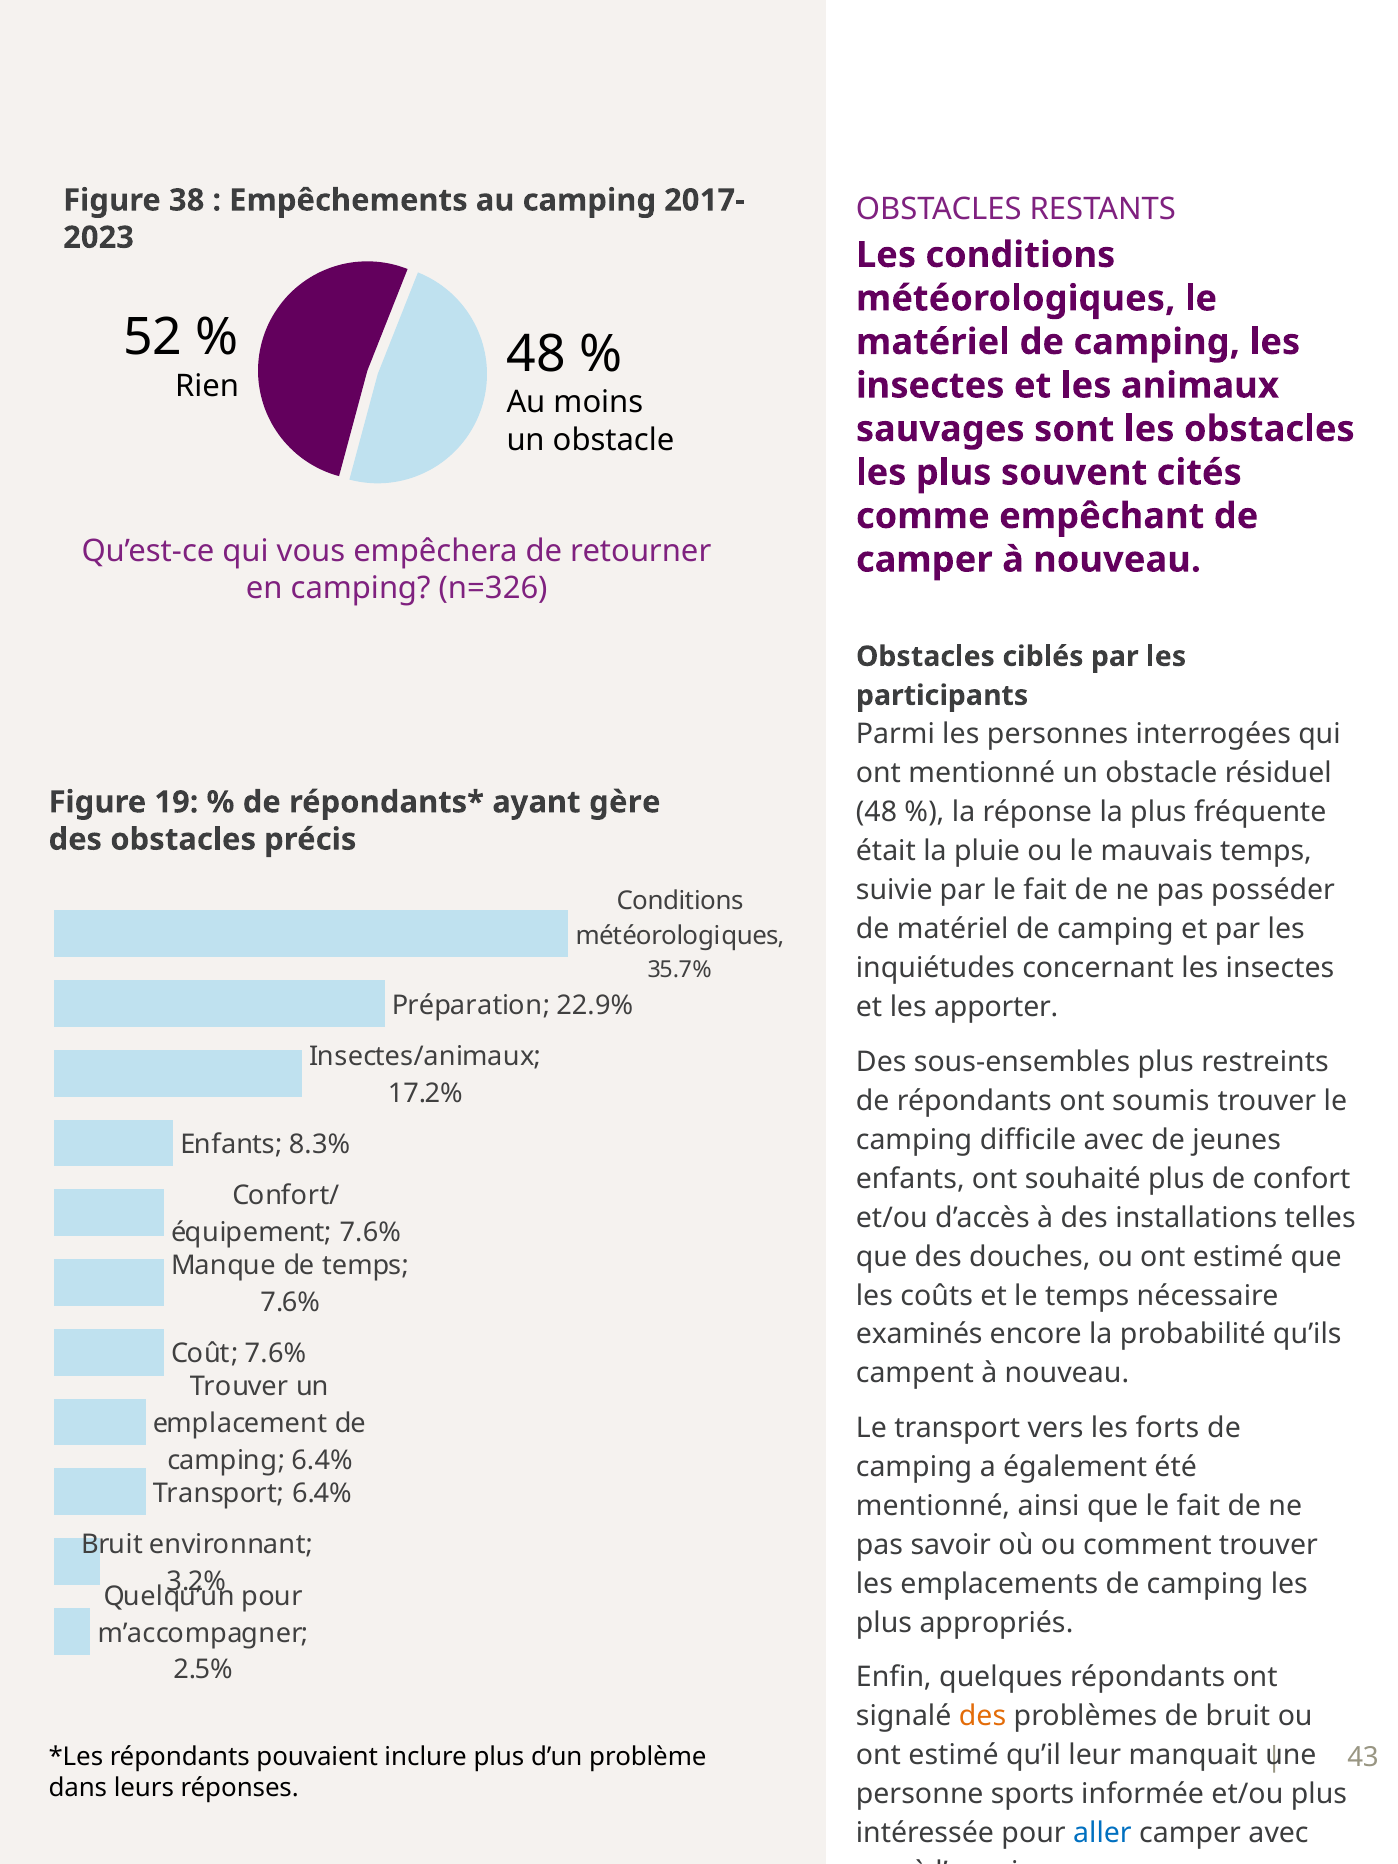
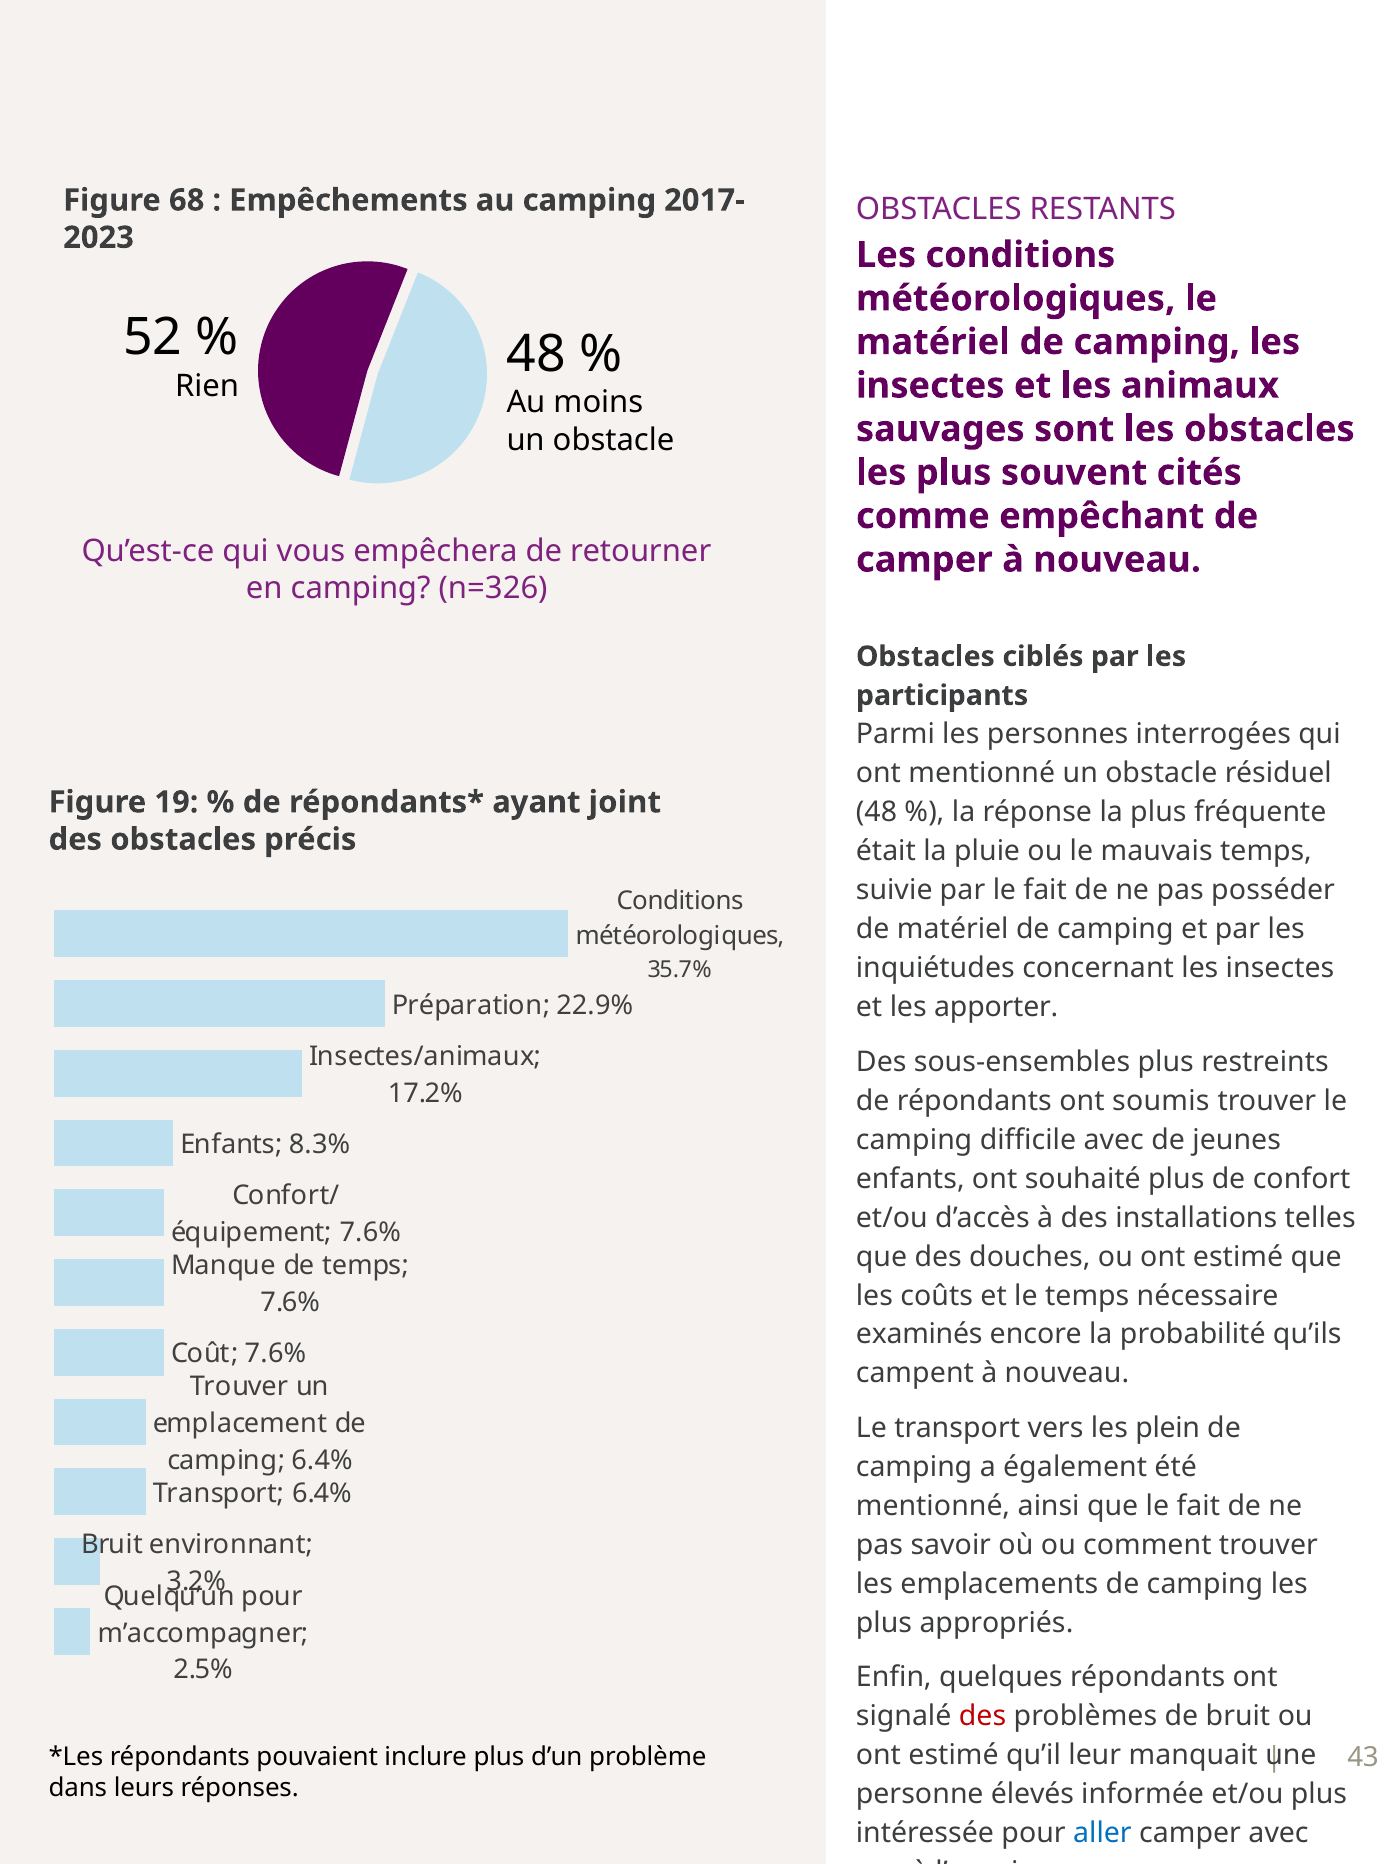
38: 38 -> 68 (187, 200)
gère: gère -> joint (625, 802)
forts: forts -> plein (1168, 1428)
des colour: orange -> red (983, 1716)
sports: sports -> élevés (1033, 1794)
